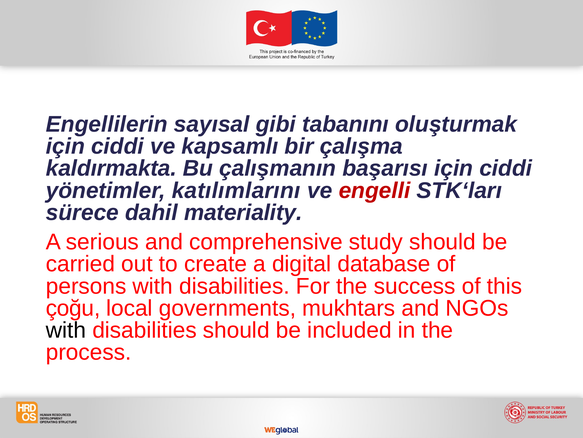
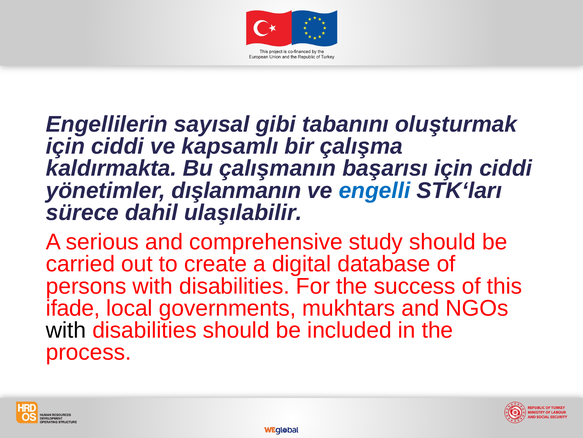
katılımlarını: katılımlarını -> dışlanmanın (236, 190)
engelli colour: red -> blue (375, 190)
materiality: materiality -> ulaşılabilir (243, 212)
çoğu: çoğu -> ifade (73, 308)
